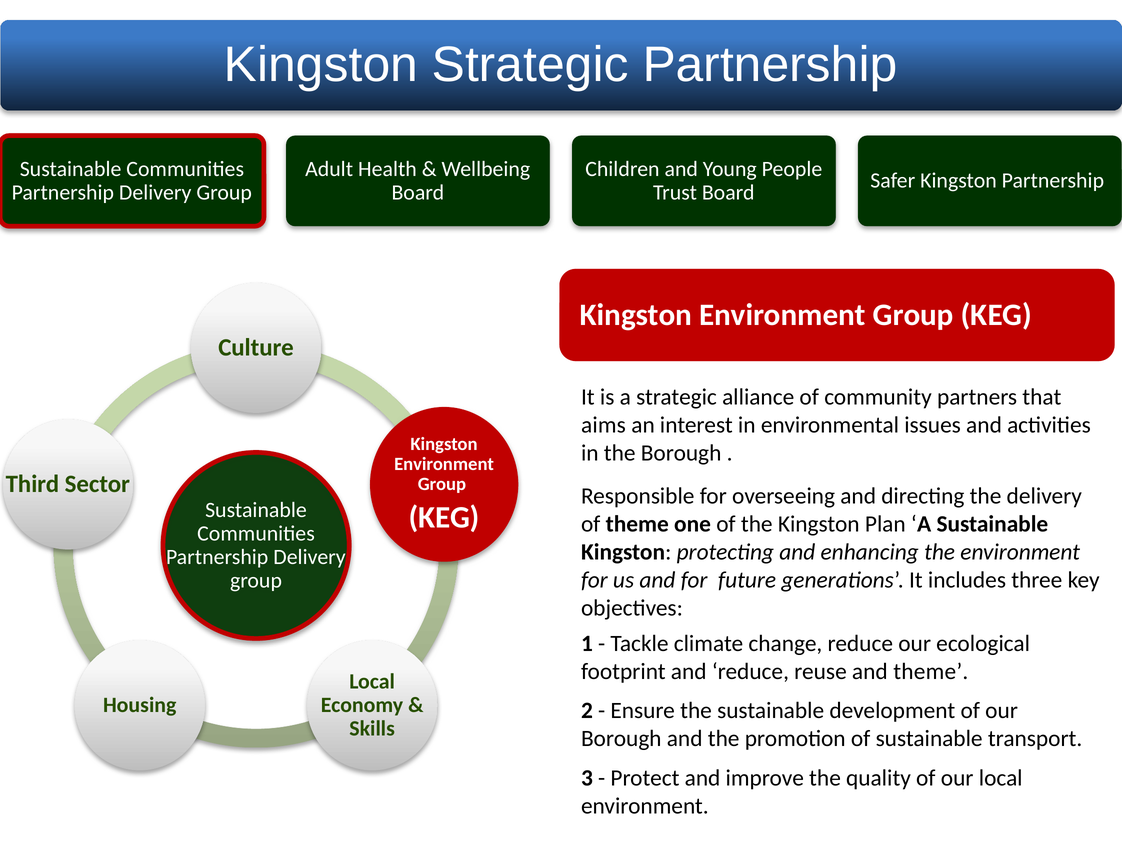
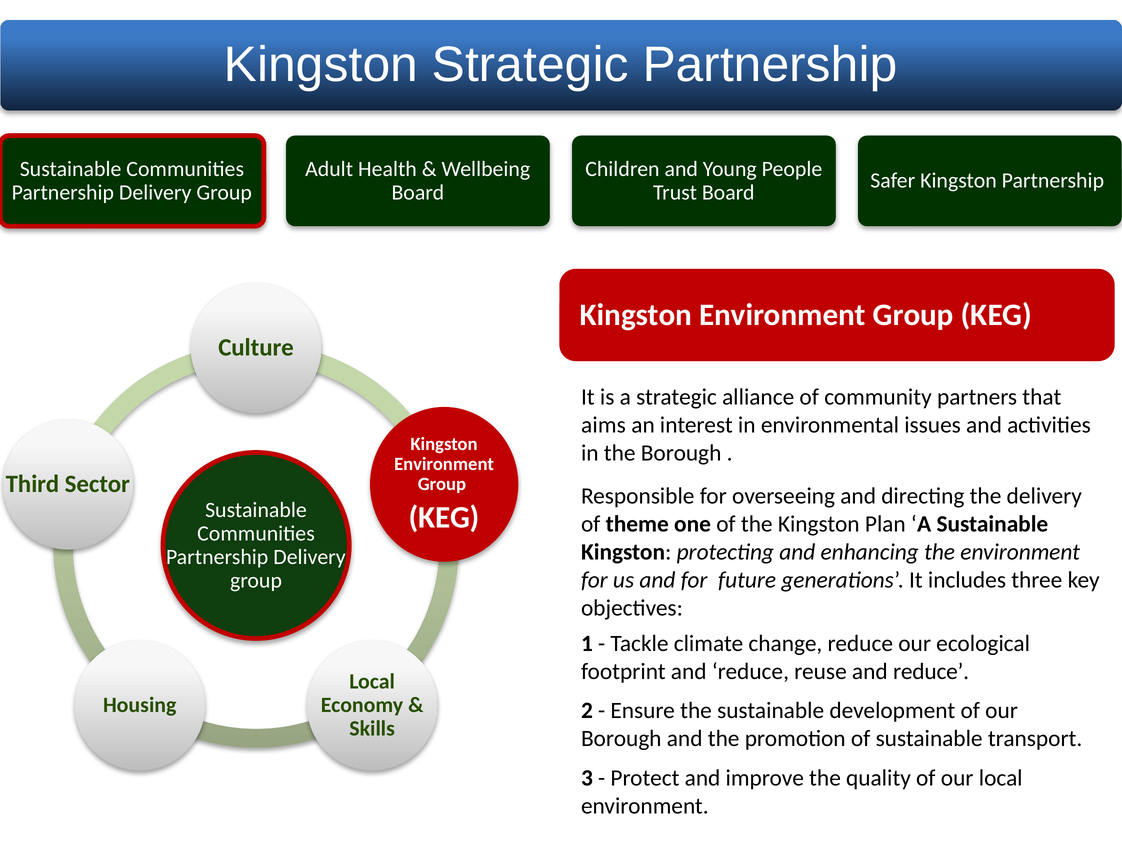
reuse and theme: theme -> reduce (931, 672)
